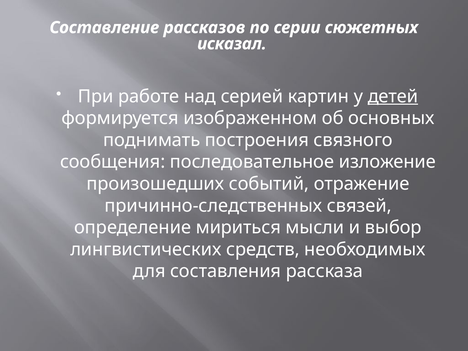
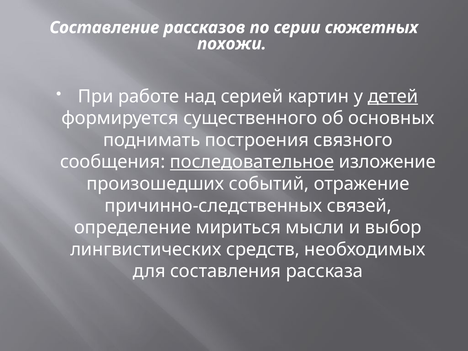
исказал: исказал -> похожи (232, 44)
изображенном: изображенном -> существенного (250, 118)
последовательное underline: none -> present (252, 162)
